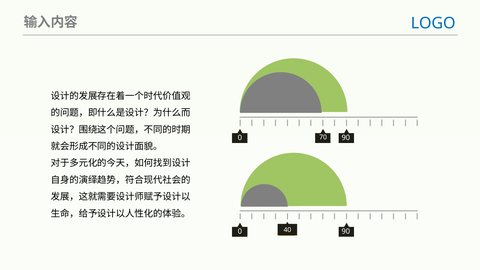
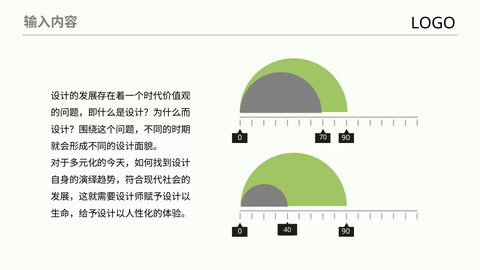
LOGO colour: blue -> black (433, 23)
